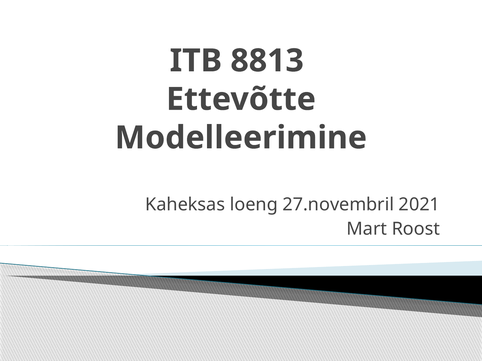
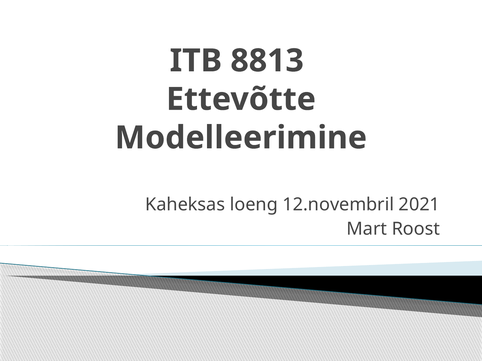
27.novembril: 27.novembril -> 12.novembril (338, 205)
